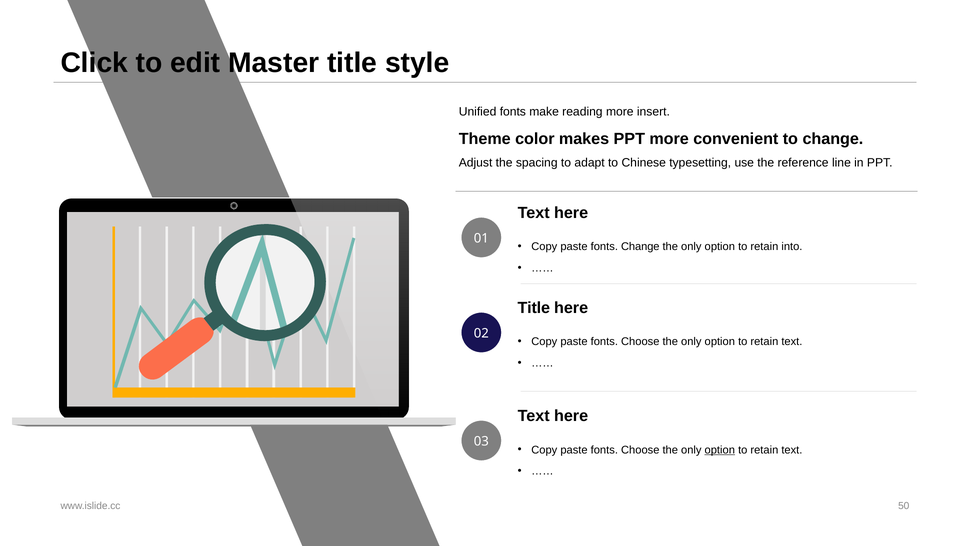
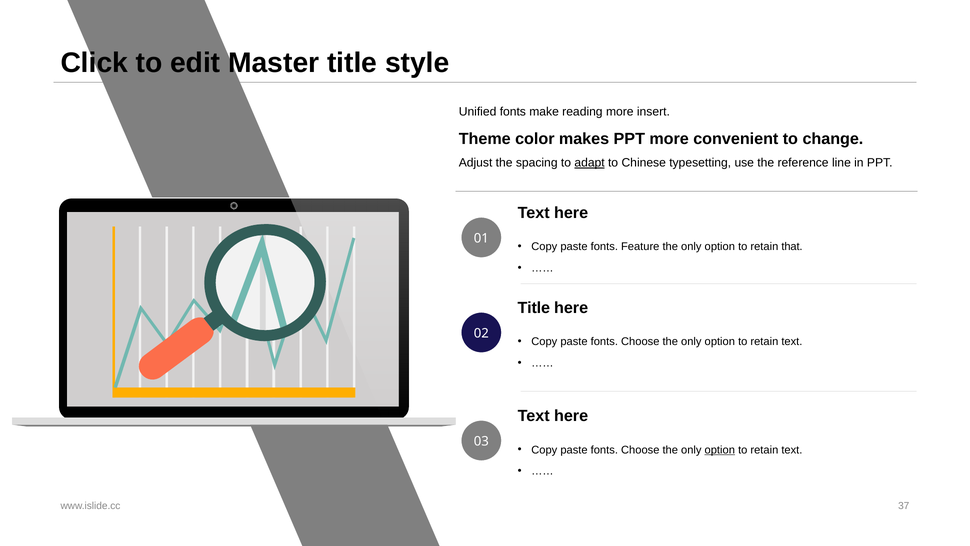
adapt underline: none -> present (590, 163)
fonts Change: Change -> Feature (640, 247)
into: into -> that (792, 247)
50: 50 -> 37 (904, 505)
